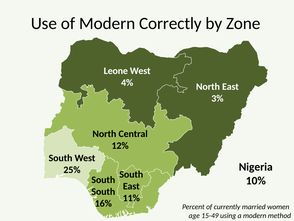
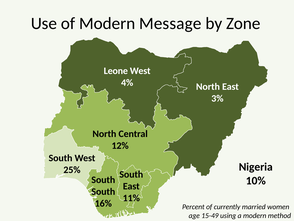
Correctly: Correctly -> Message (170, 23)
